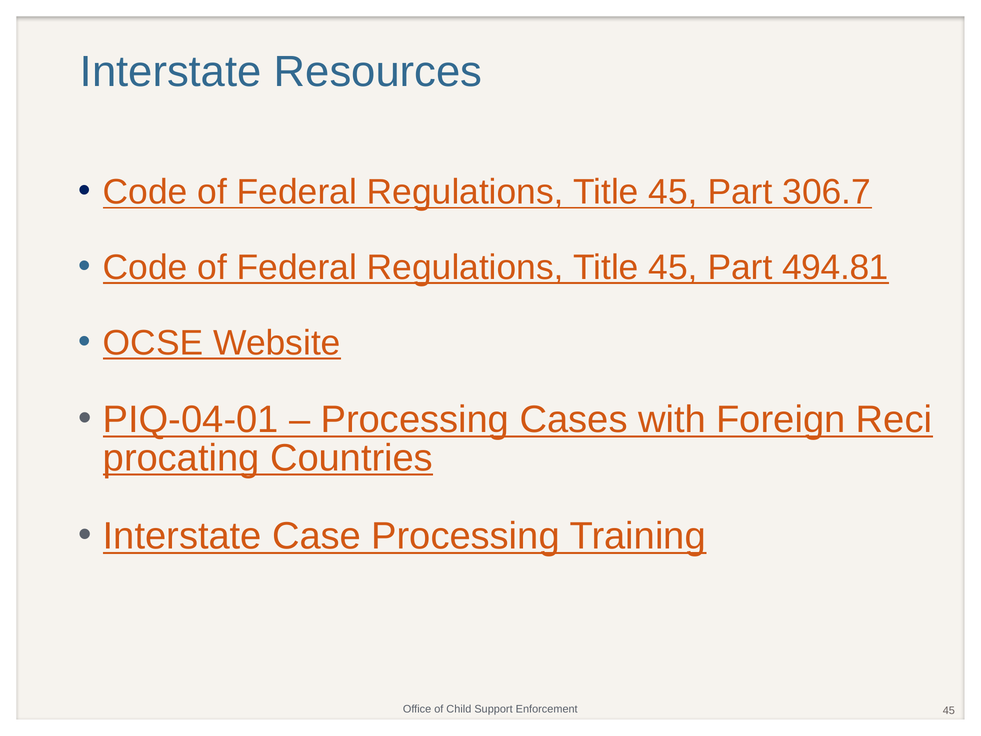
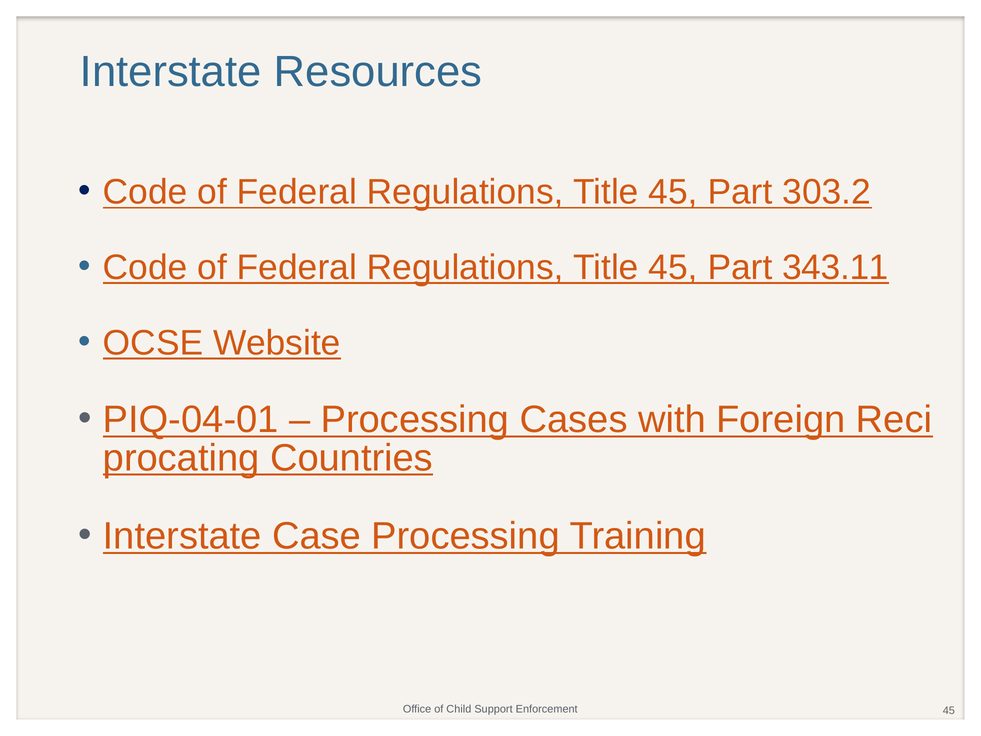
306.7: 306.7 -> 303.2 (827, 192)
494.81: 494.81 -> 343.11 (835, 267)
